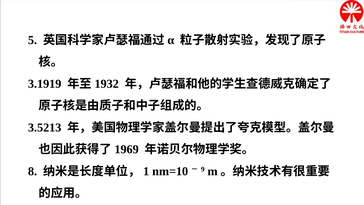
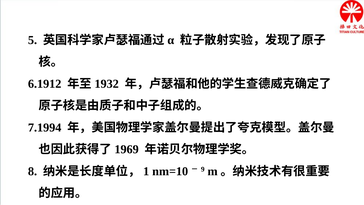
3.1919: 3.1919 -> 6.1912 (45, 84)
3.5213: 3.5213 -> 7.1994 (45, 127)
